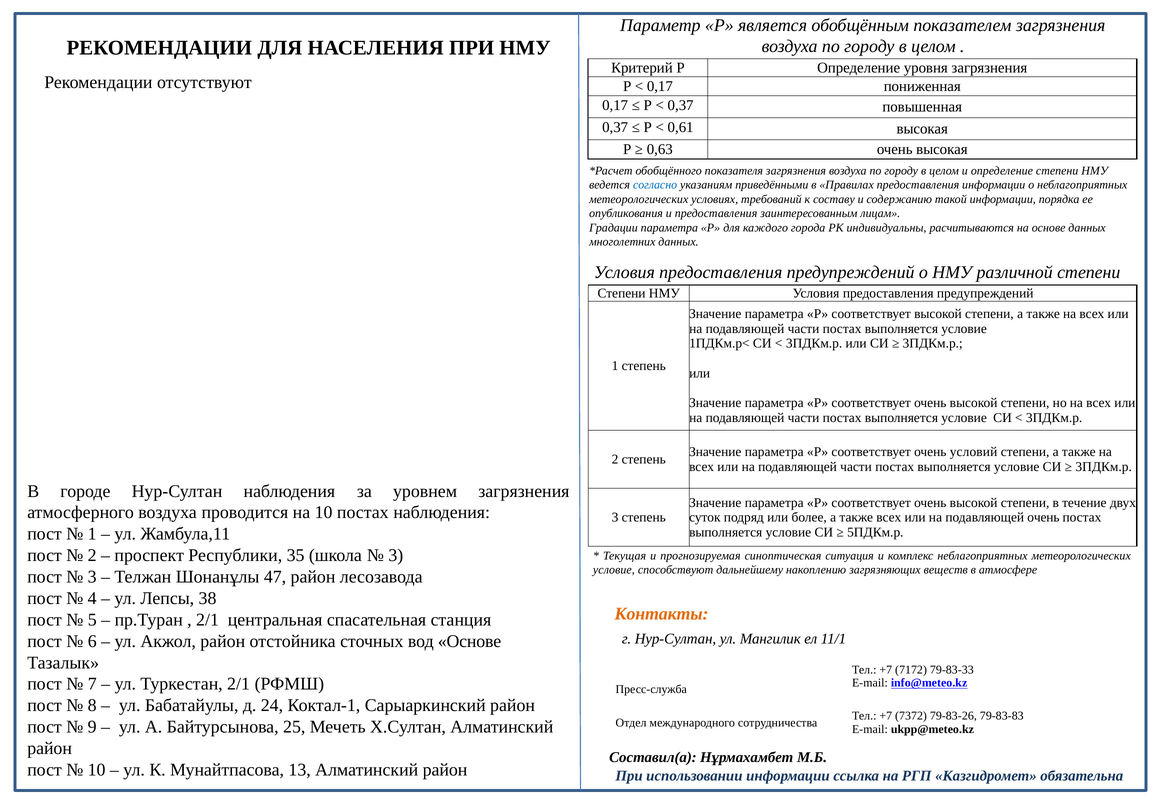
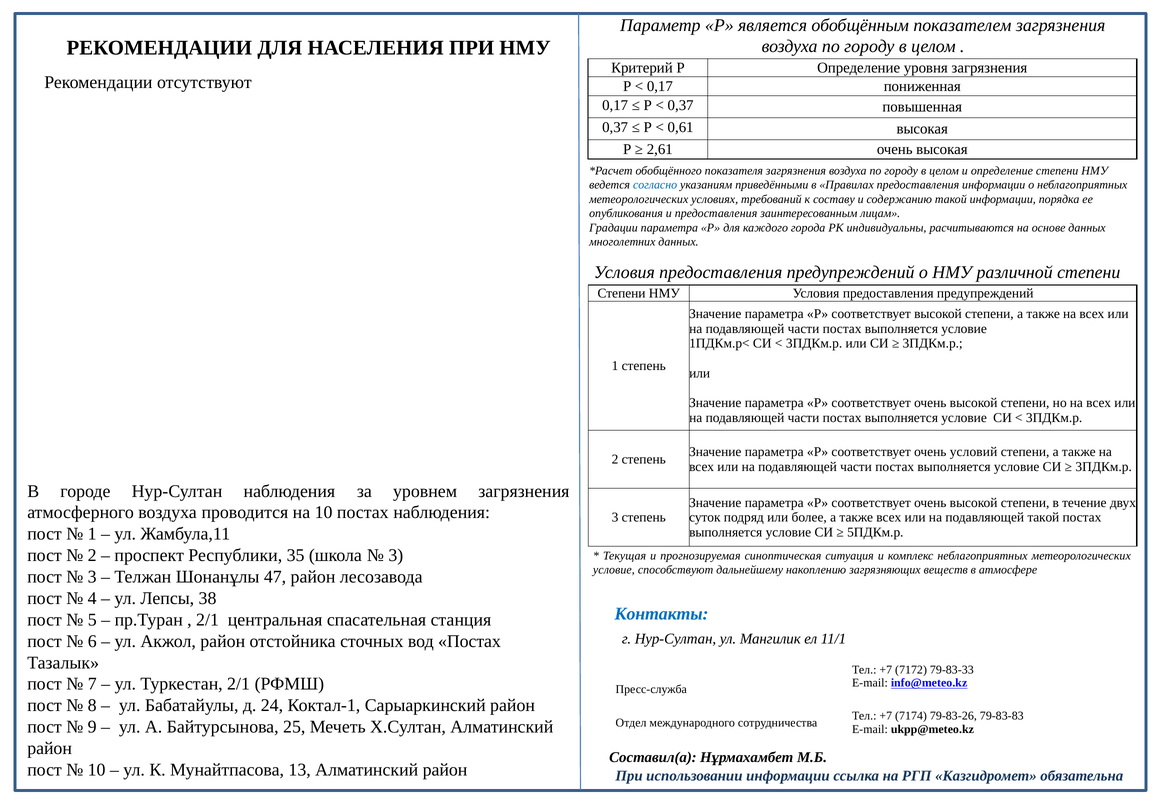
0,63: 0,63 -> 2,61 (660, 149)
подавляющей очень: очень -> такой (1043, 517)
Контакты colour: orange -> blue (662, 614)
вод Основе: Основе -> Постах (469, 641)
7372: 7372 -> 7174 (911, 716)
